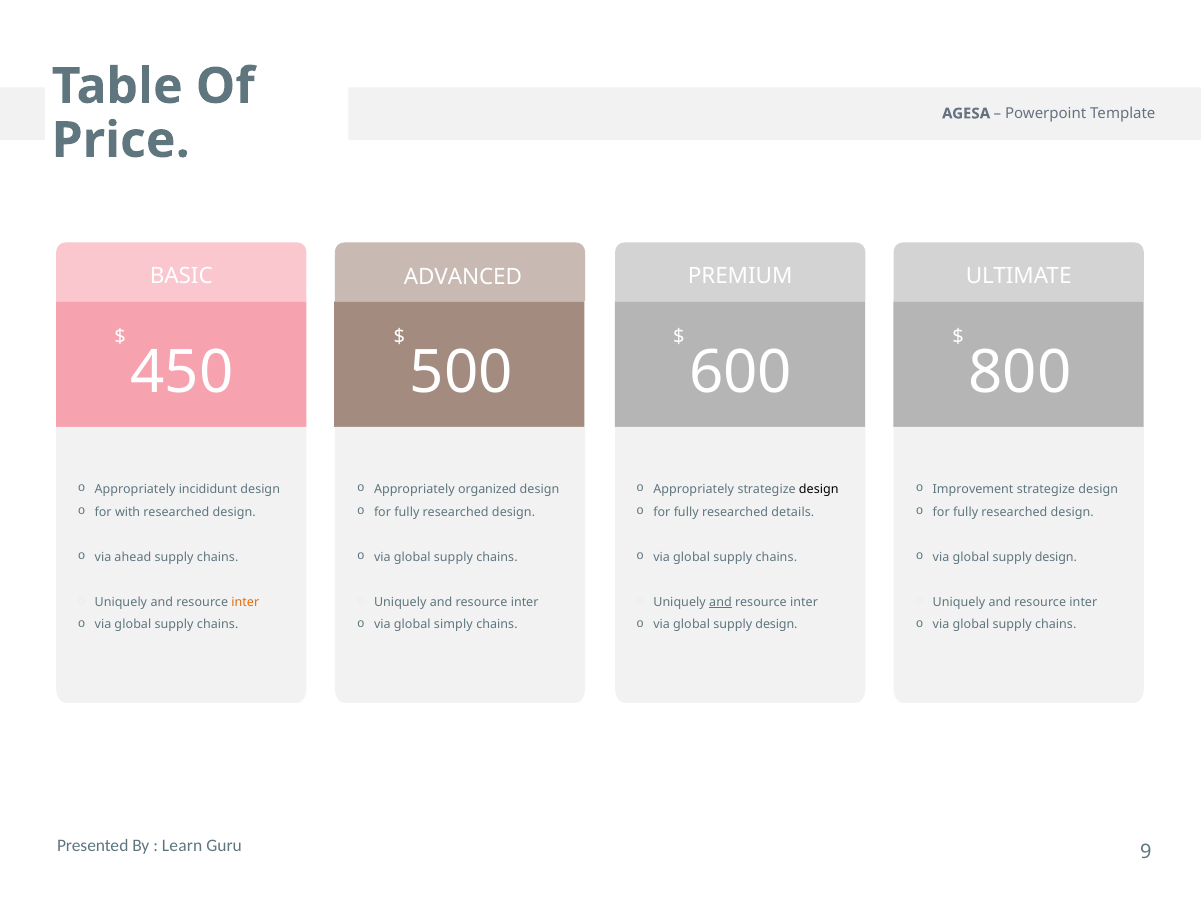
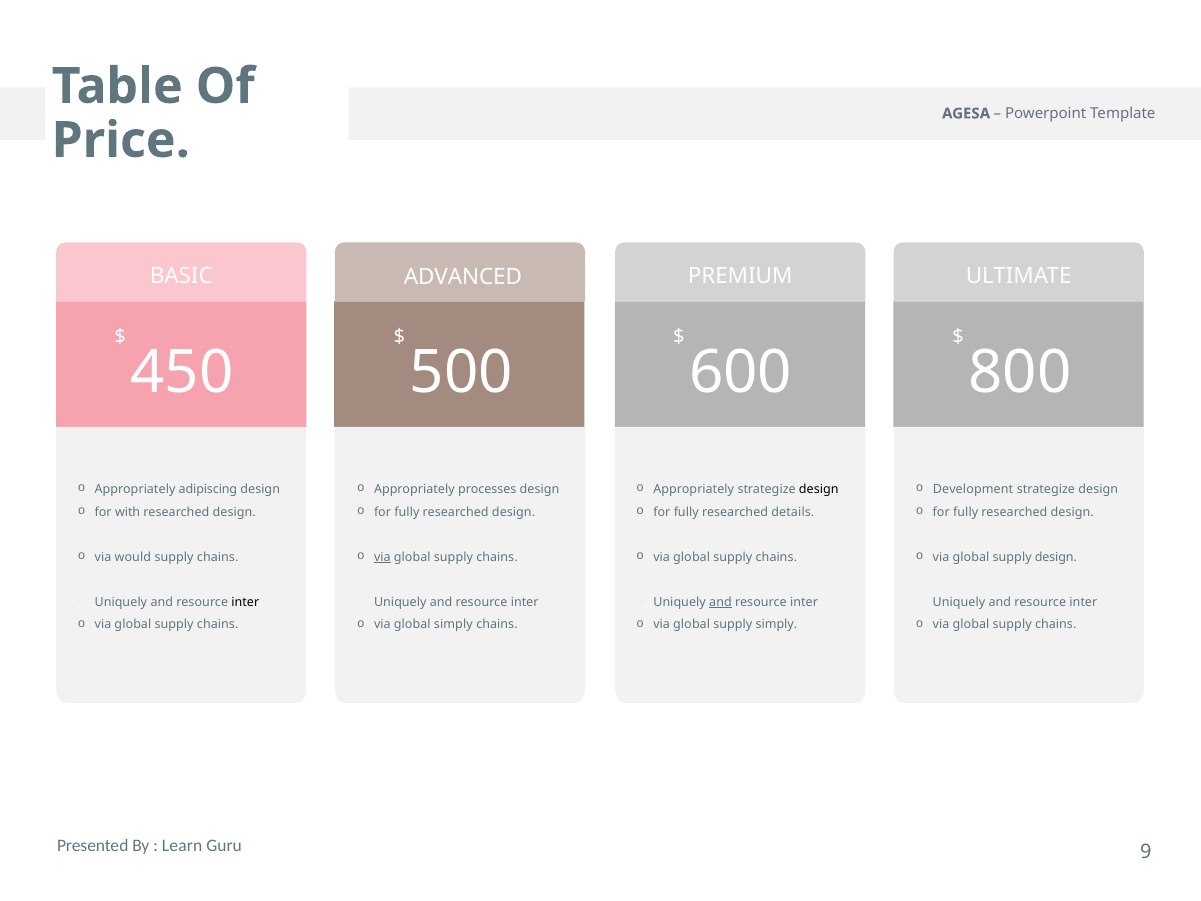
incididunt: incididunt -> adipiscing (208, 489)
organized: organized -> processes (487, 489)
Improvement: Improvement -> Development (973, 489)
ahead: ahead -> would (133, 557)
via underline: none -> present (382, 557)
inter colour: orange -> black (245, 602)
design: design -> simply (776, 625)
